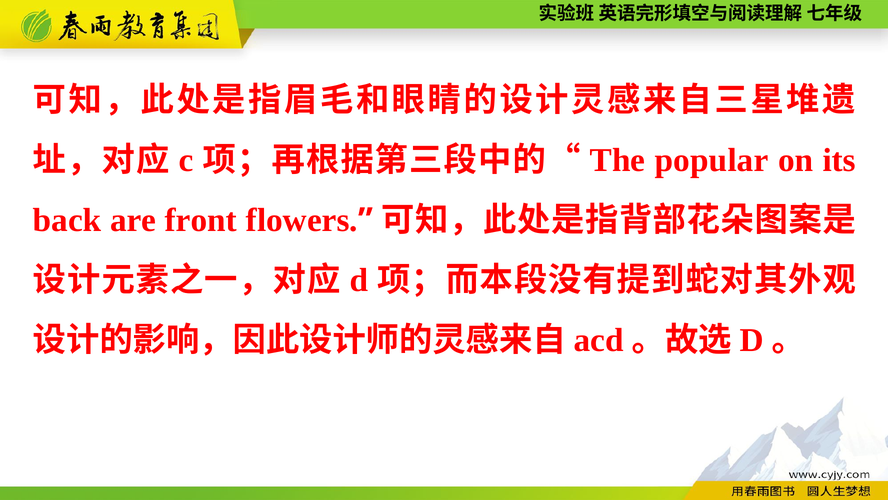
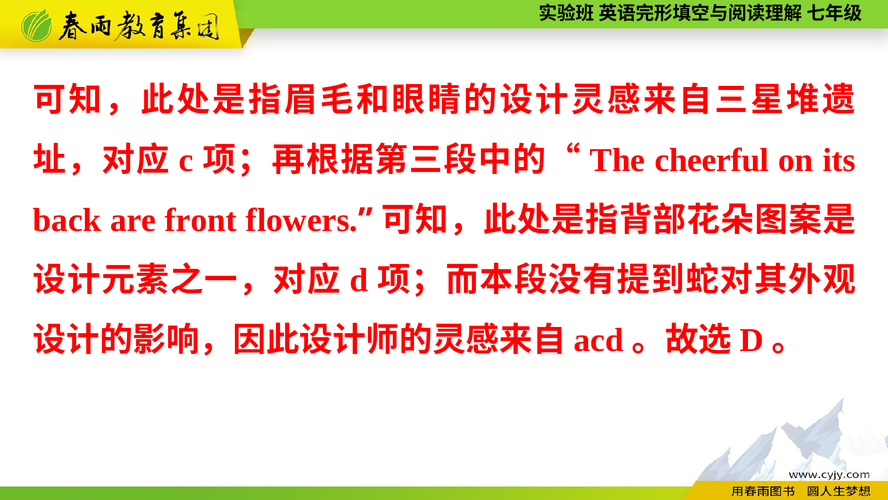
popular: popular -> cheerful (712, 160)
